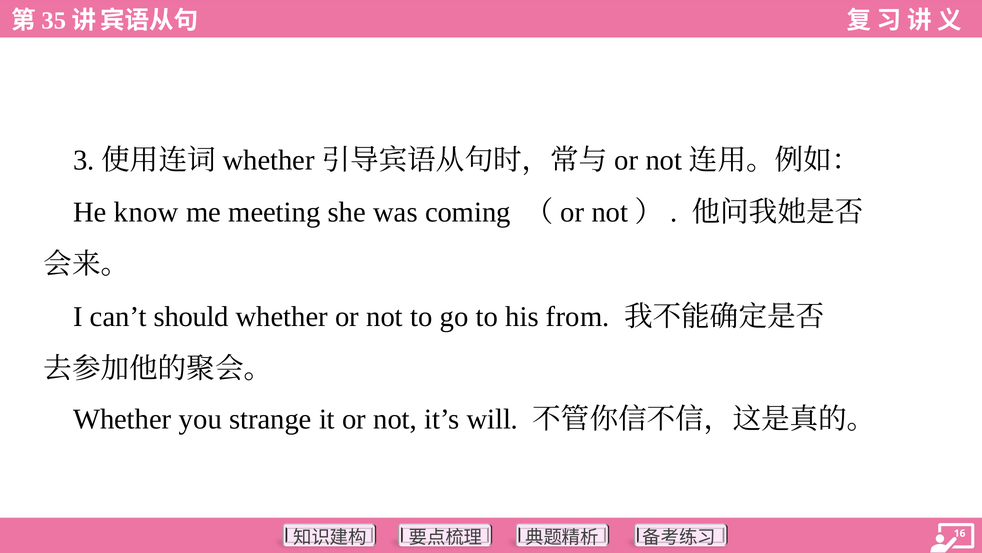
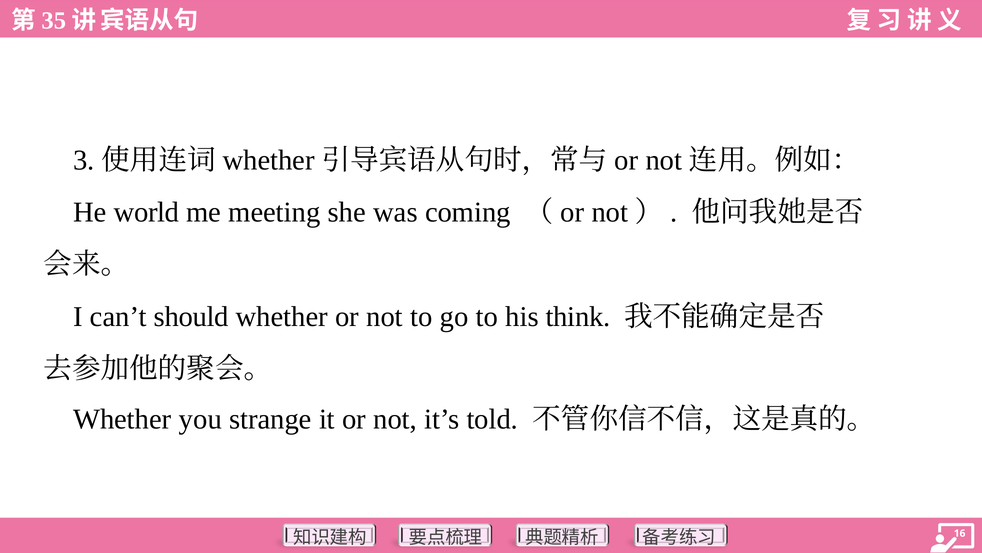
know: know -> world (146, 212)
from: from -> think (578, 316)
will: will -> told (492, 419)
